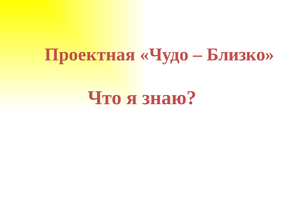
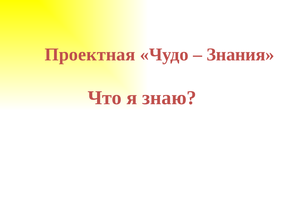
Близко: Близко -> Знания (240, 55)
